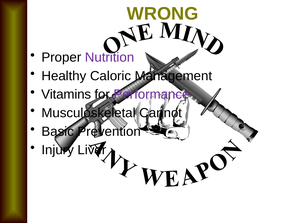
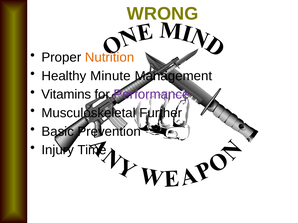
Nutrition colour: purple -> orange (110, 58)
Caloric: Caloric -> Minute (110, 76)
Cannot: Cannot -> Further (161, 113)
Liver: Liver -> Time (92, 150)
